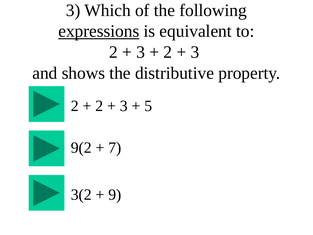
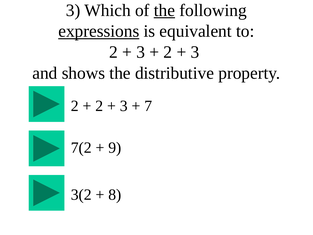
the underline: none -> present (164, 10)
5: 5 -> 7 (148, 106)
9(2: 9(2 -> 7(2 (81, 148)
7: 7 -> 9 (115, 148)
9: 9 -> 8 (115, 195)
